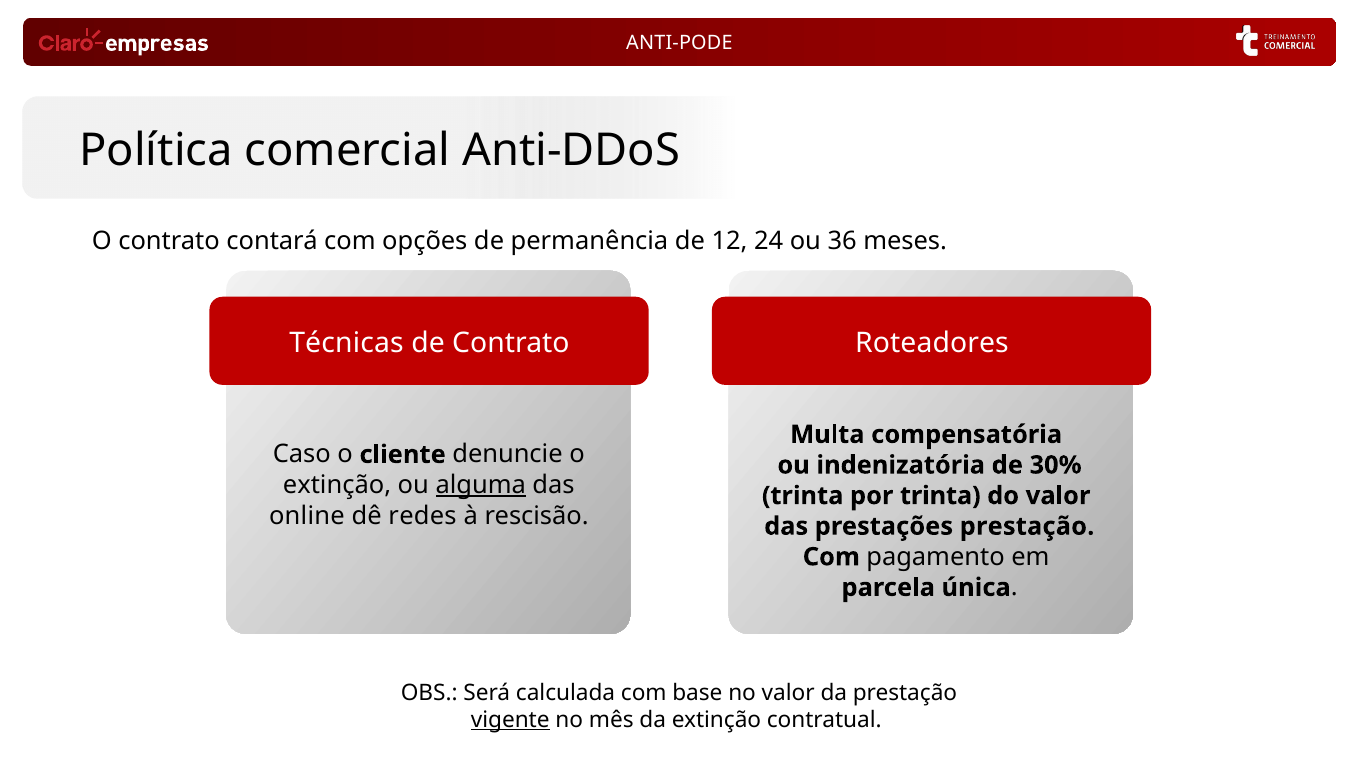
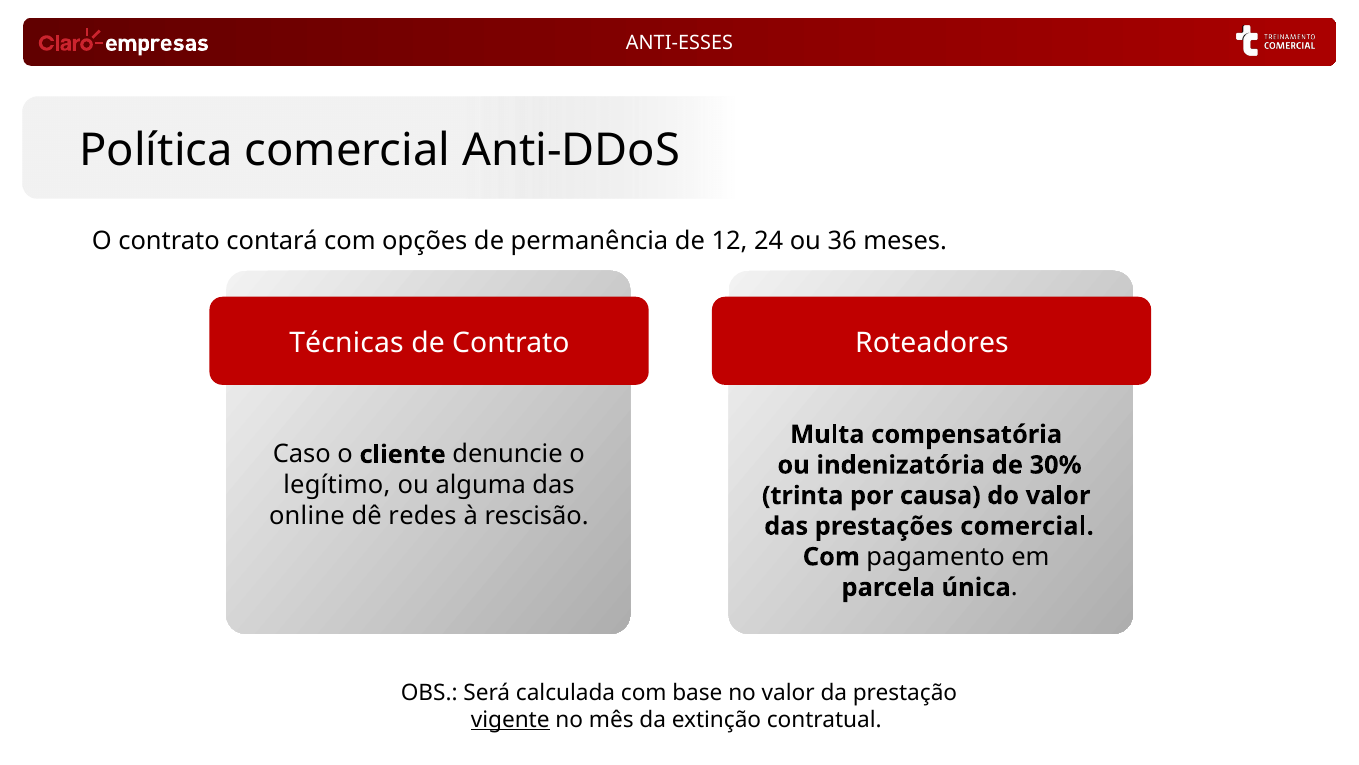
ANTI-PODE: ANTI-PODE -> ANTI-ESSES (679, 43)
extinção: extinção -> legítimo (337, 485)
alguma underline: present -> none (481, 485)
por trinta: trinta -> causa (940, 495)
prestações prestação: prestação -> comercial (1027, 526)
